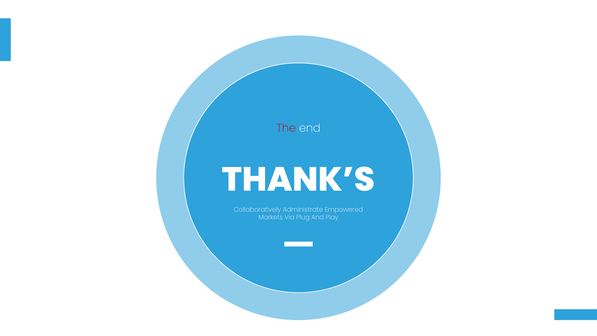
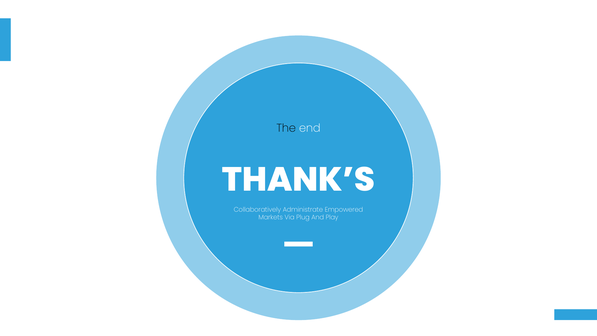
The colour: red -> black (286, 128)
